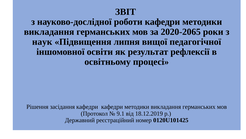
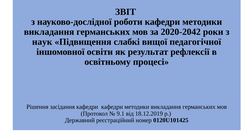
2020-2065: 2020-2065 -> 2020-2042 (181, 32)
липня: липня -> слабкі (127, 42)
